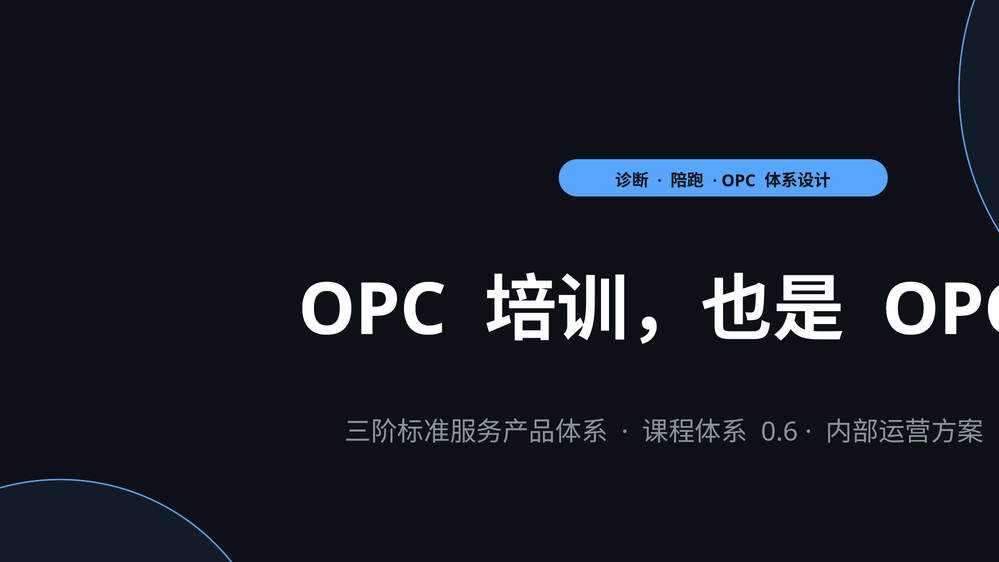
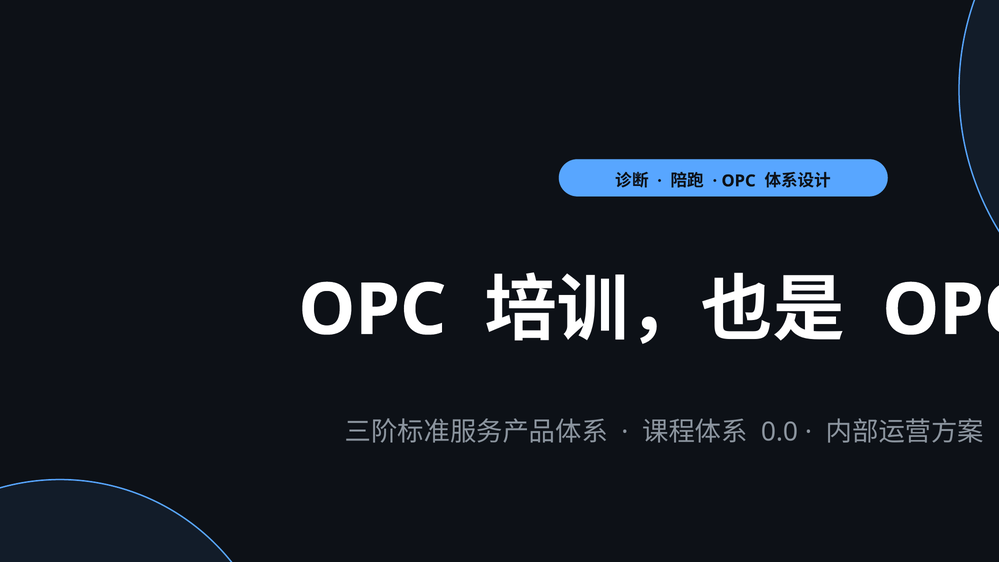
0.6: 0.6 -> 0.0 (780, 432)
